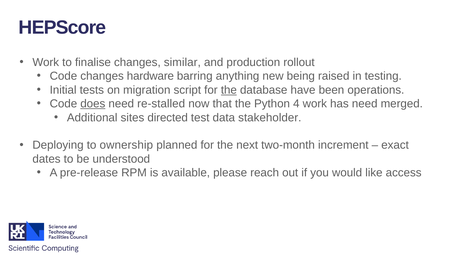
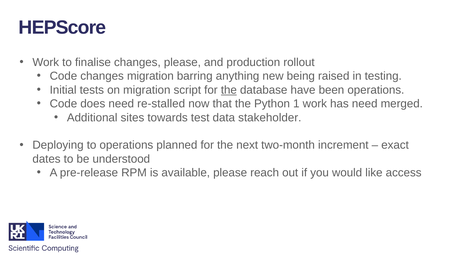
changes similar: similar -> please (182, 62)
changes hardware: hardware -> migration (150, 76)
does underline: present -> none (93, 104)
4: 4 -> 1 (296, 104)
directed: directed -> towards (168, 117)
to ownership: ownership -> operations (126, 145)
